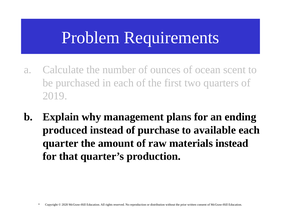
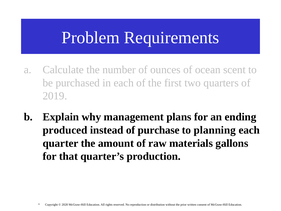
available: available -> planning (215, 130)
materials instead: instead -> gallons (232, 143)
